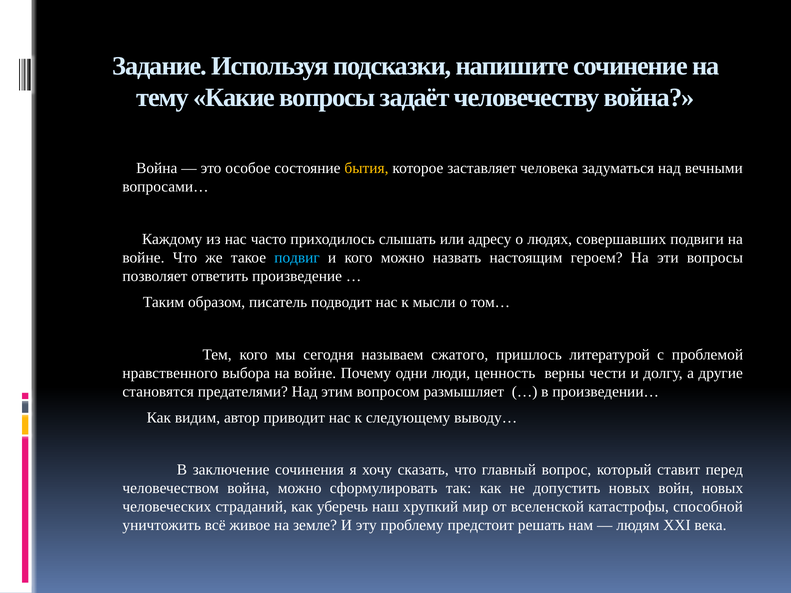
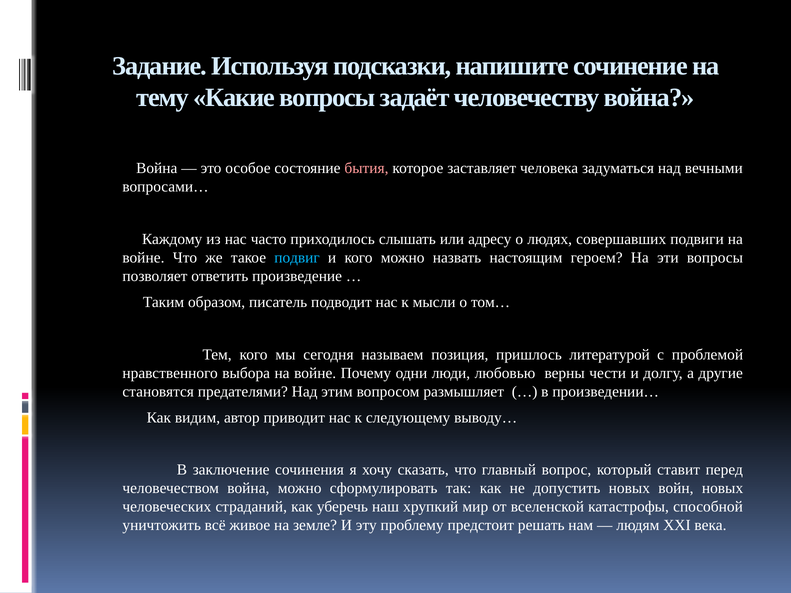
бытия colour: yellow -> pink (366, 168)
сжатого: сжатого -> позиция (460, 355)
ценность: ценность -> любовью (505, 373)
